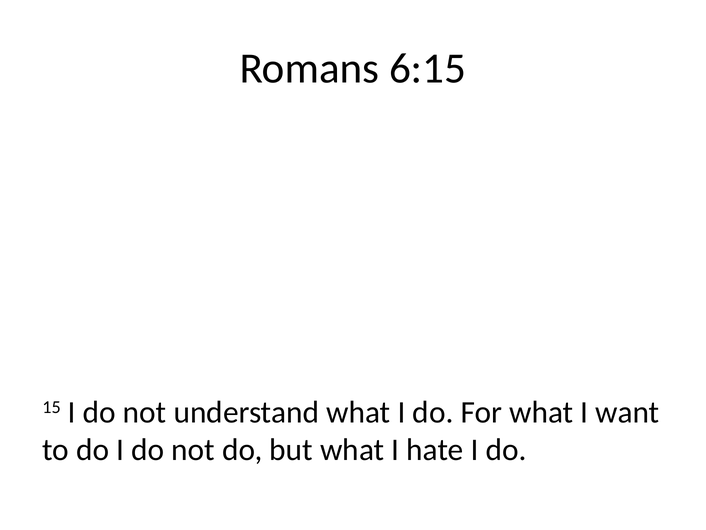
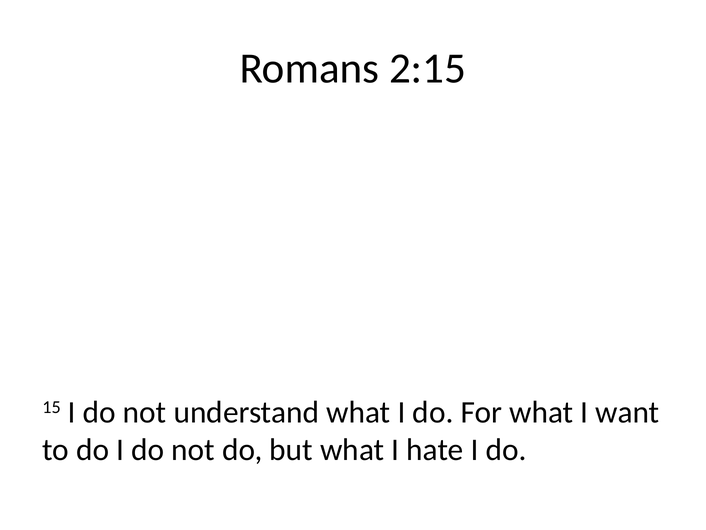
6:15: 6:15 -> 2:15 (428, 68)
